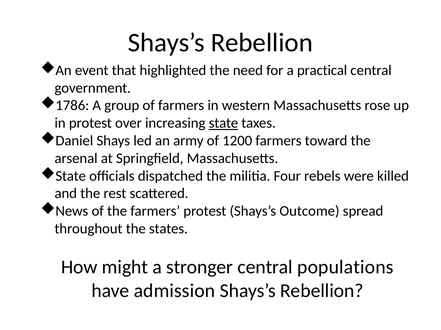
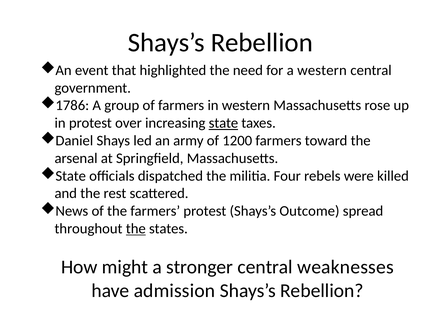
a practical: practical -> western (322, 70)
the underline: none -> present (136, 229)
populations: populations -> weaknesses (345, 268)
